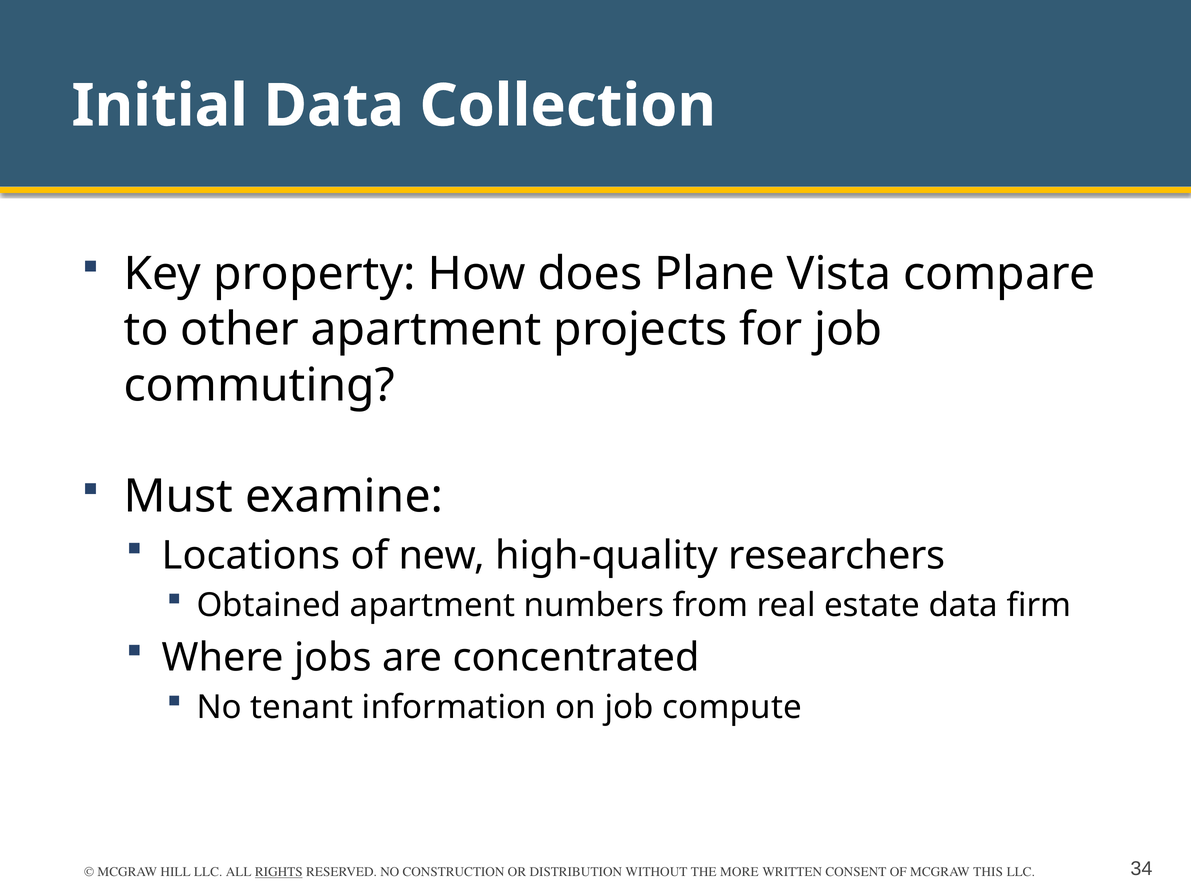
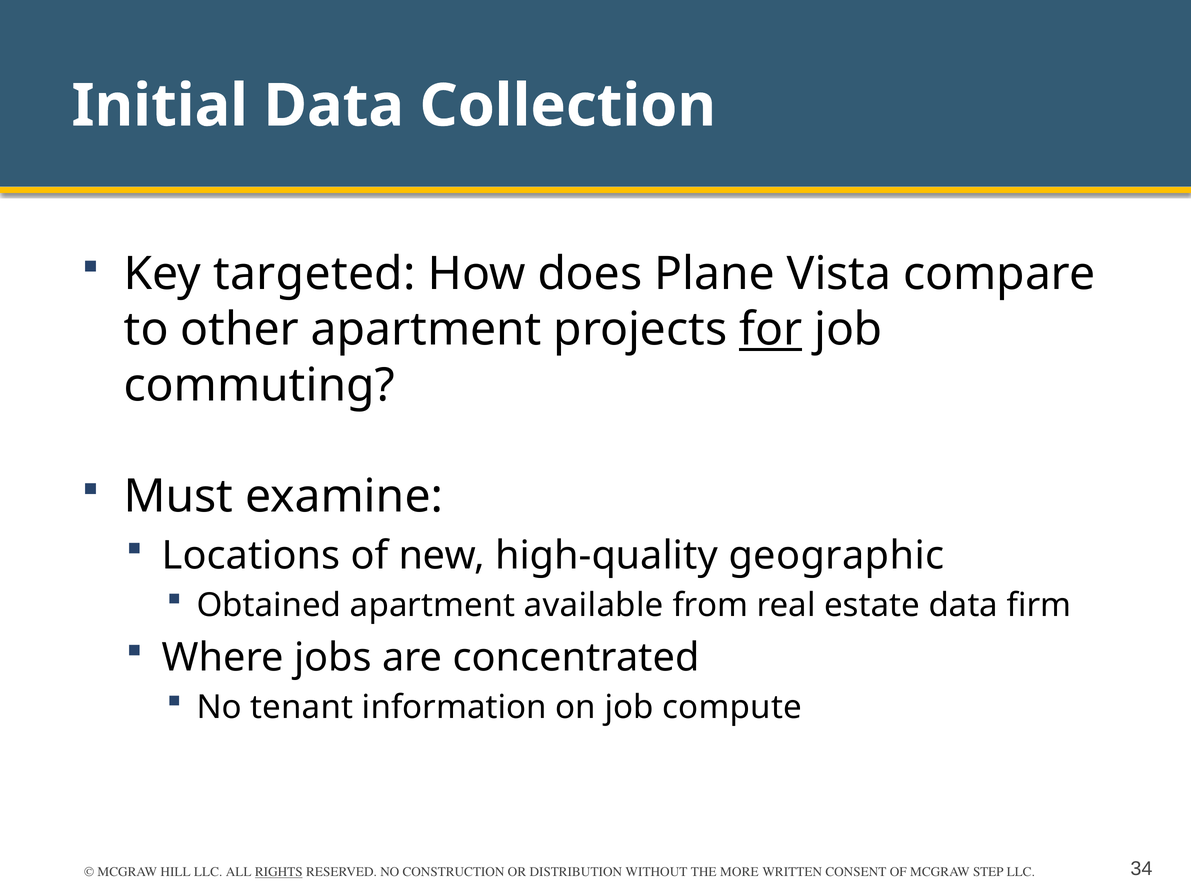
property: property -> targeted (314, 274)
for underline: none -> present (771, 330)
researchers: researchers -> geographic (836, 556)
numbers: numbers -> available (594, 606)
THIS: THIS -> STEP (988, 872)
